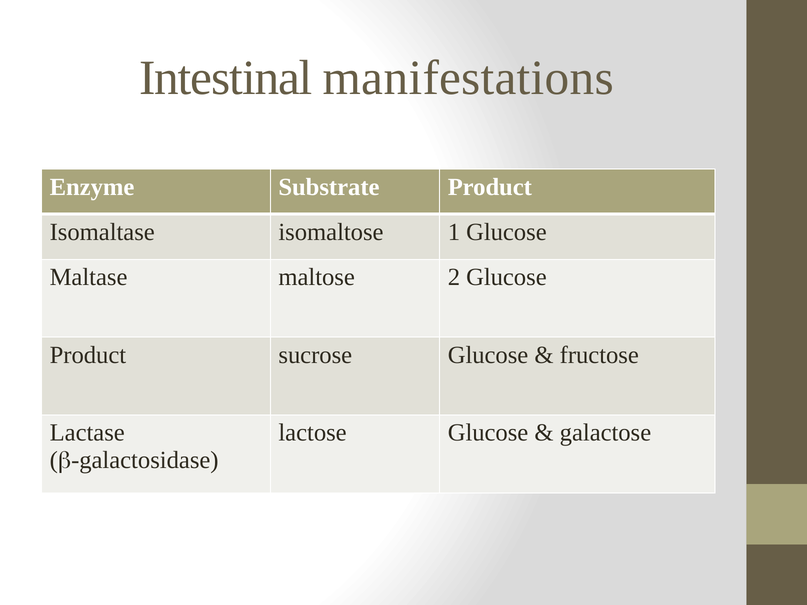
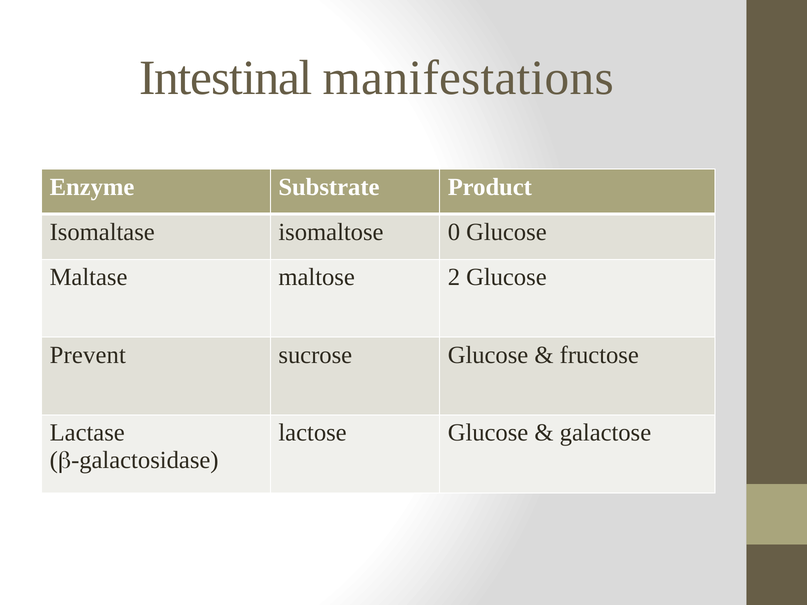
1: 1 -> 0 (454, 232)
Product: Product -> Prevent (88, 355)
